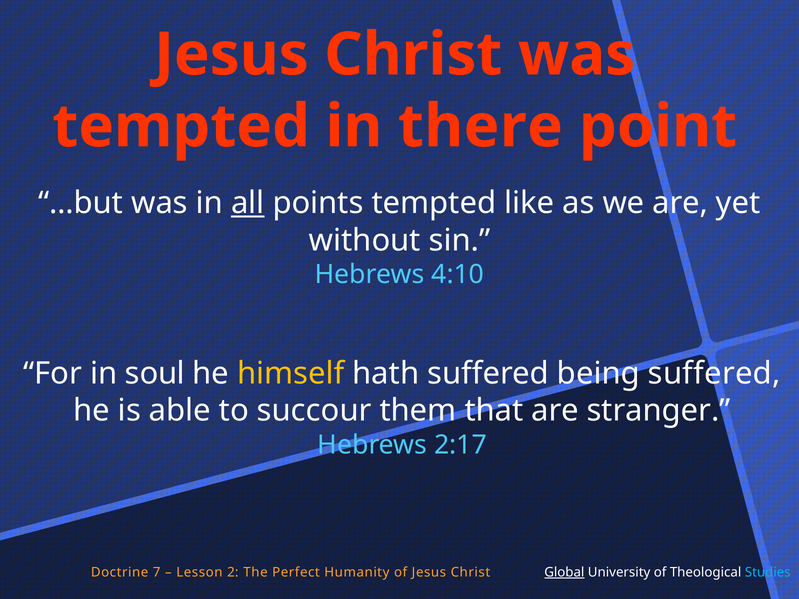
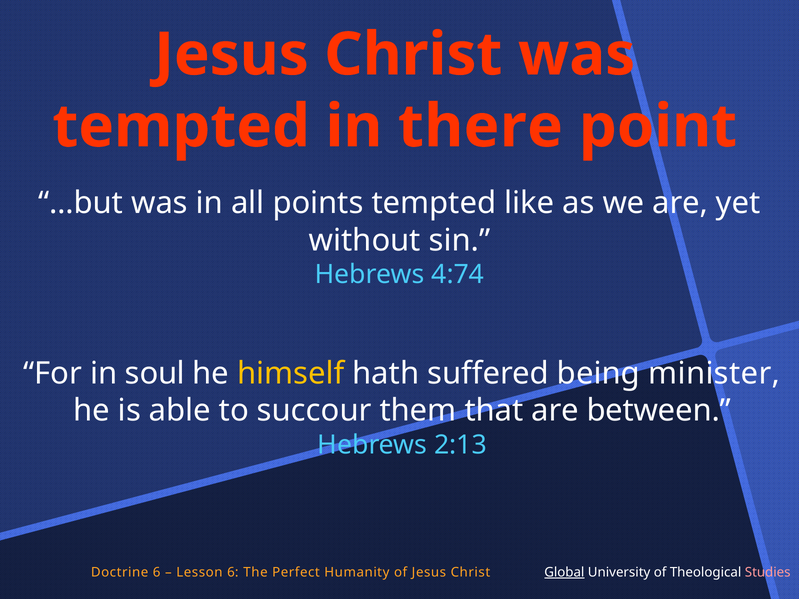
all underline: present -> none (248, 203)
4:10: 4:10 -> 4:74 (458, 275)
being suffered: suffered -> minister (714, 374)
stranger: stranger -> between (659, 411)
2:17: 2:17 -> 2:13 (460, 445)
Doctrine 7: 7 -> 6 (157, 572)
Lesson 2: 2 -> 6 (233, 572)
Studies colour: light blue -> pink (768, 572)
